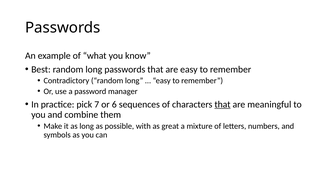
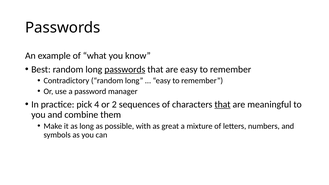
passwords underline: none -> present (125, 69)
7: 7 -> 4 (97, 104)
6: 6 -> 2 (114, 104)
